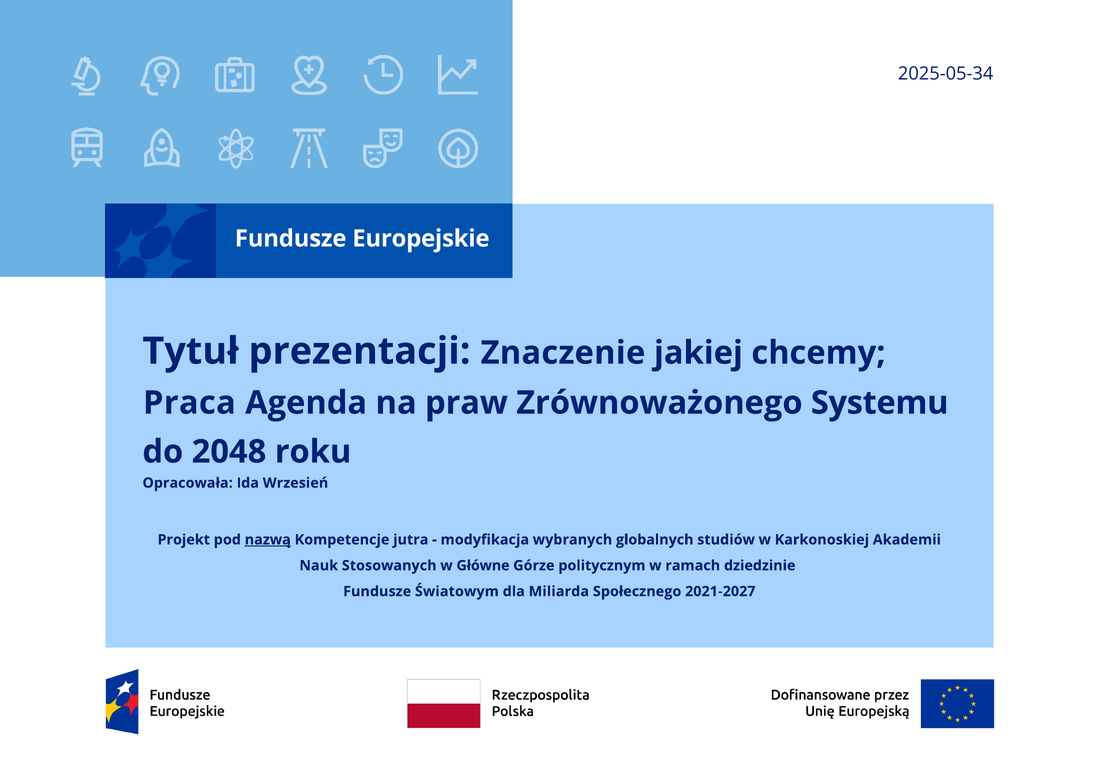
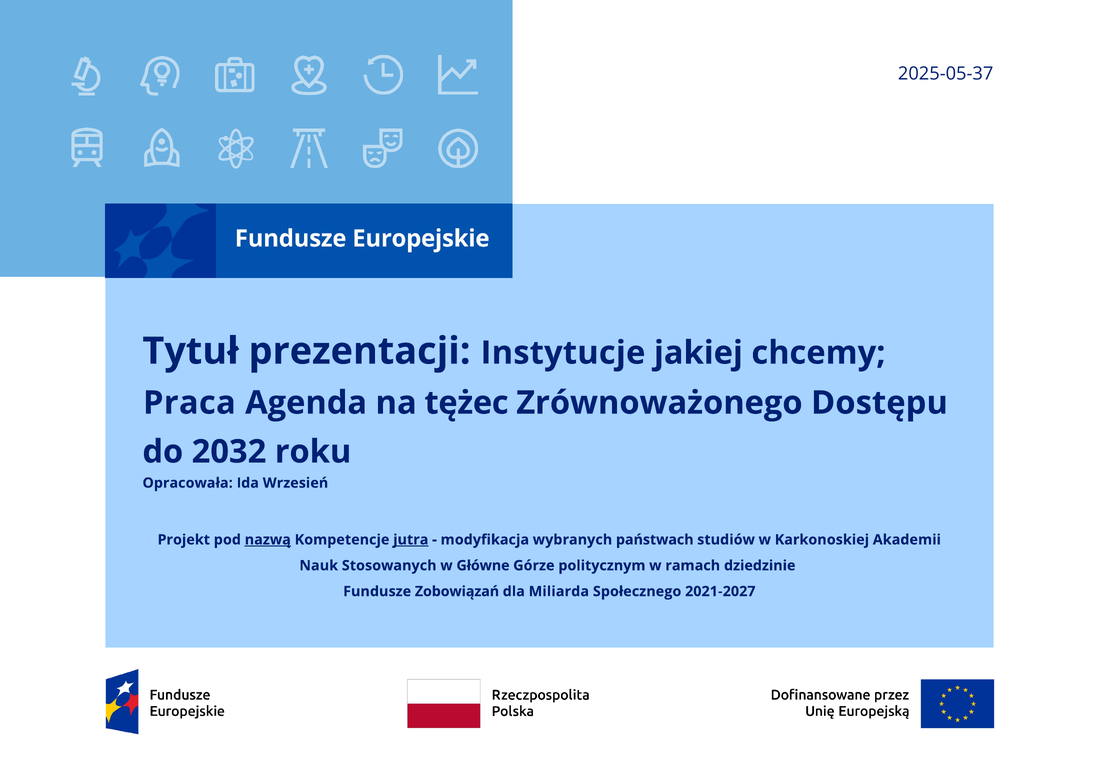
2025-05-34: 2025-05-34 -> 2025-05-37 (946, 74)
Znaczenie: Znaczenie -> Instytucje (563, 353)
praw: praw -> tężec (467, 403)
Systemu: Systemu -> Dostępu (879, 403)
2048: 2048 -> 2032 (229, 452)
jutra underline: none -> present (411, 540)
globalnych: globalnych -> państwach (655, 540)
Światowym: Światowym -> Zobowiązań (457, 591)
